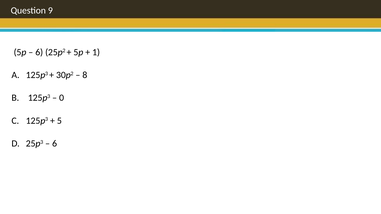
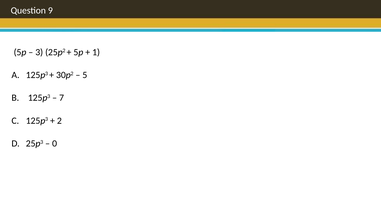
6: 6 -> 3 (39, 52)
8: 8 -> 5 (85, 75)
0: 0 -> 7 (62, 98)
5: 5 -> 2 (59, 121)
6: 6 -> 0 (55, 144)
